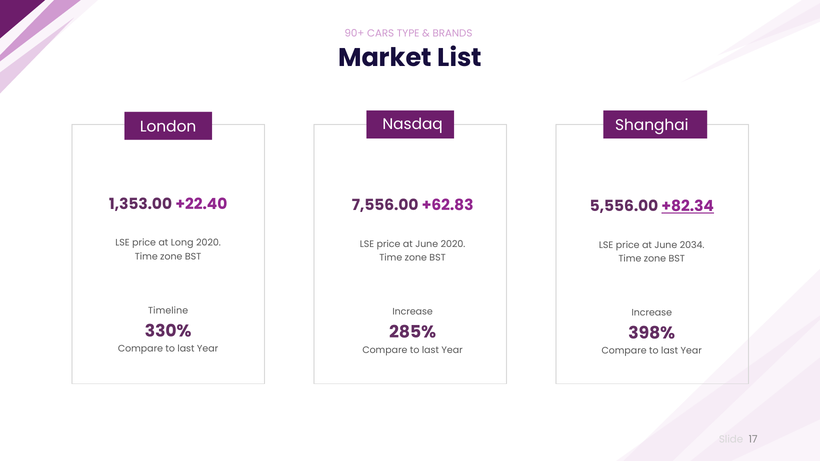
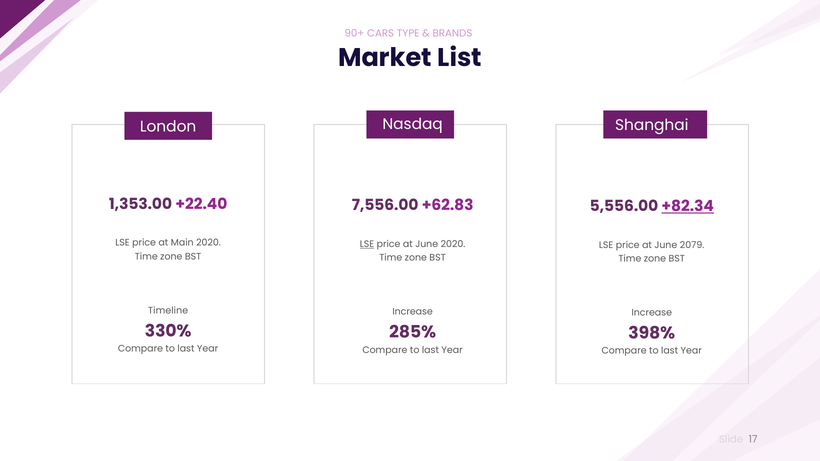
Long: Long -> Main (182, 243)
LSE underline: none -> present (367, 244)
2034: 2034 -> 2079 (692, 245)
